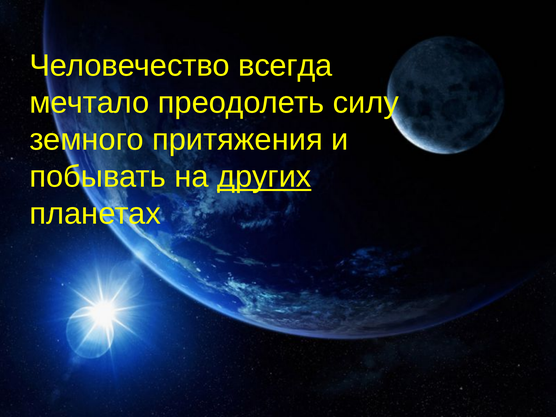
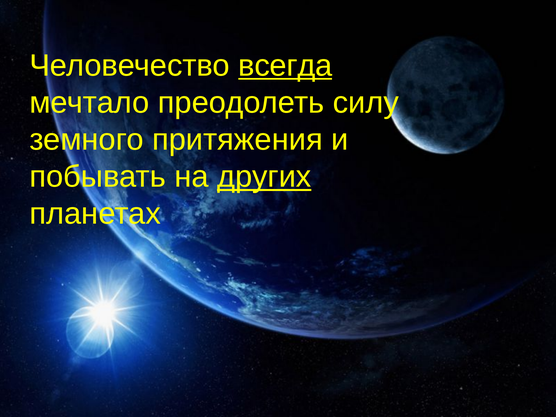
всегда underline: none -> present (285, 66)
